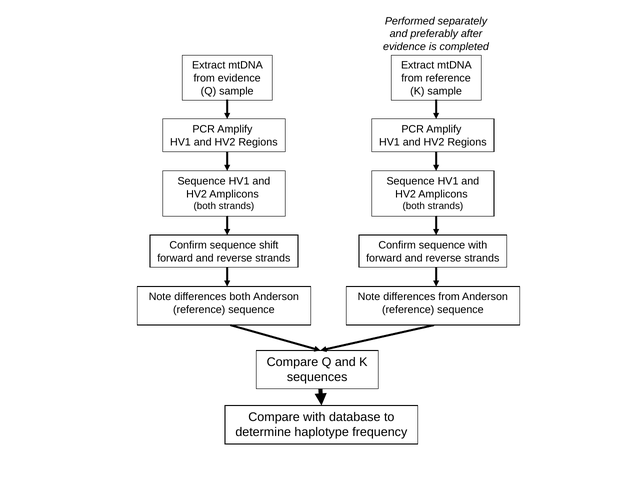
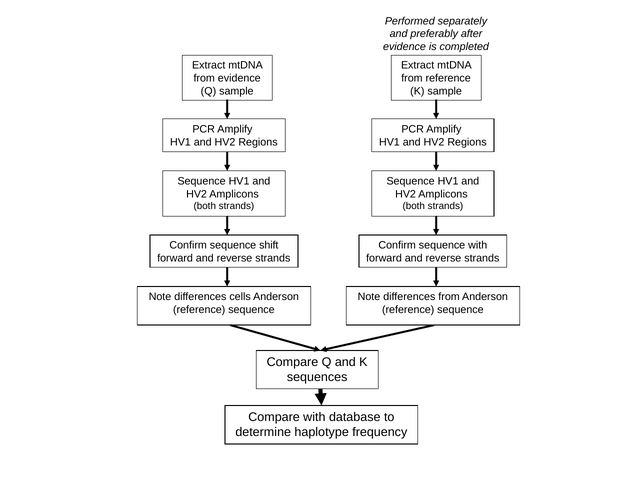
differences both: both -> cells (240, 297)
